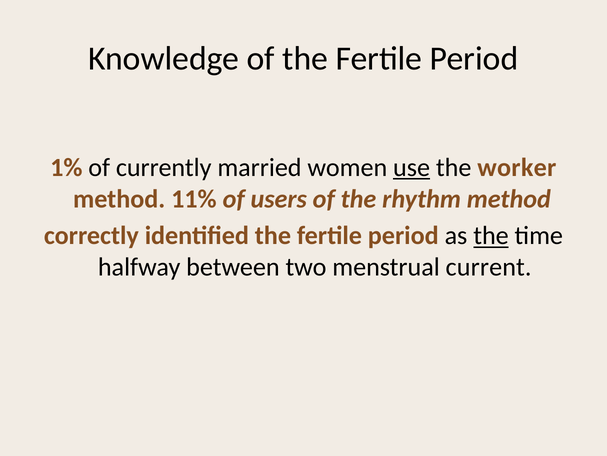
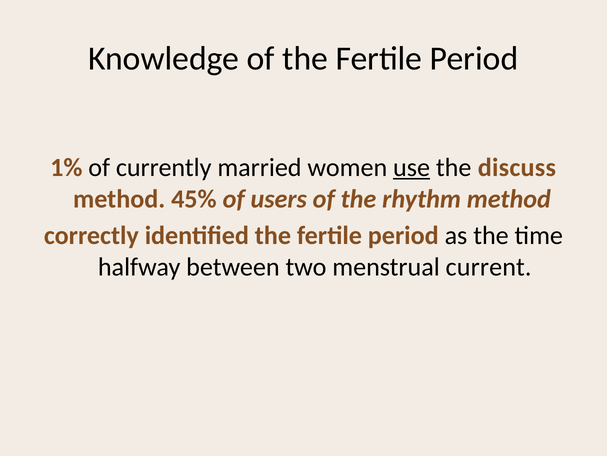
worker: worker -> discuss (517, 167)
11%: 11% -> 45% (194, 199)
the underline: present -> none (491, 235)
